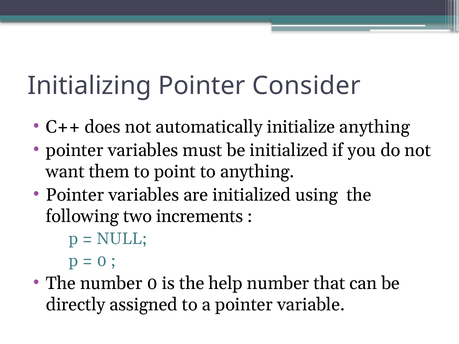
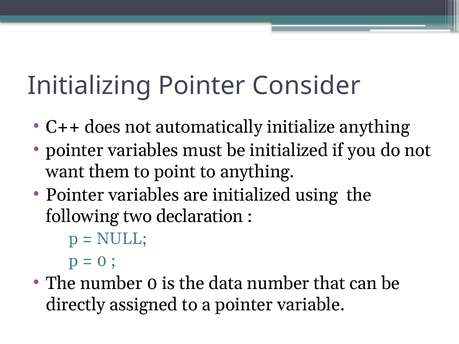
increments: increments -> declaration (200, 216)
help: help -> data (226, 283)
